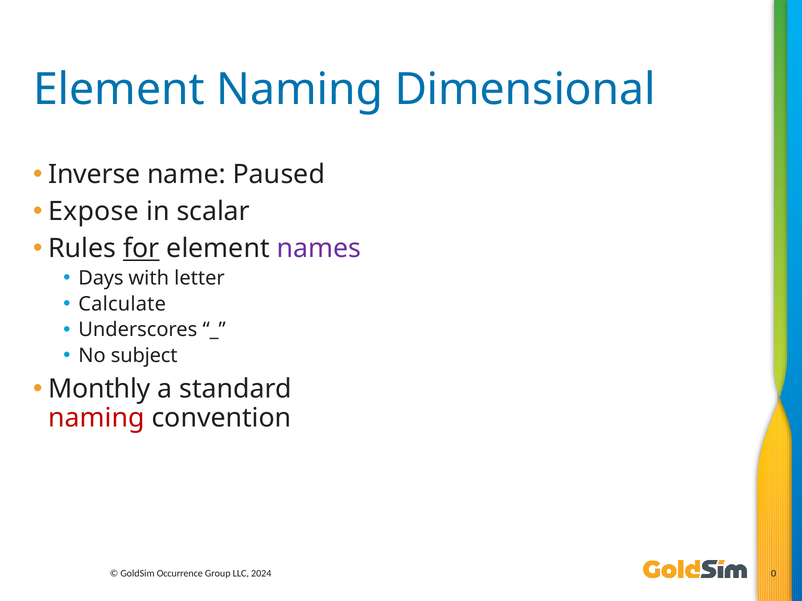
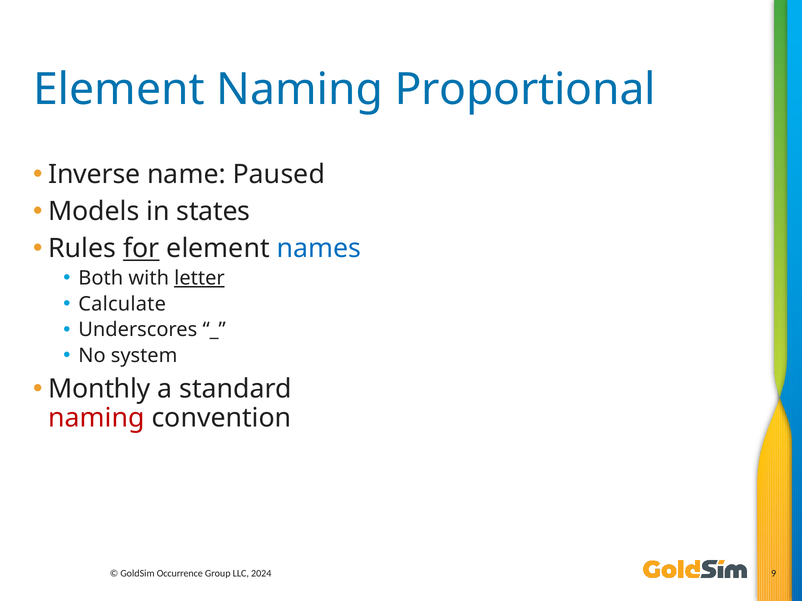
Dimensional: Dimensional -> Proportional (525, 90)
Expose: Expose -> Models (94, 212)
scalar: scalar -> states (213, 212)
names colour: purple -> blue (319, 249)
Days: Days -> Both (101, 278)
letter underline: none -> present (199, 278)
subject: subject -> system (144, 356)
0: 0 -> 9 (774, 574)
